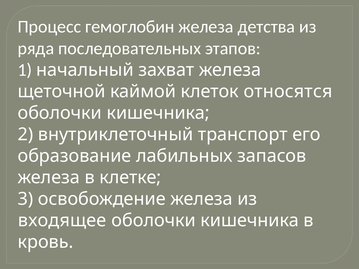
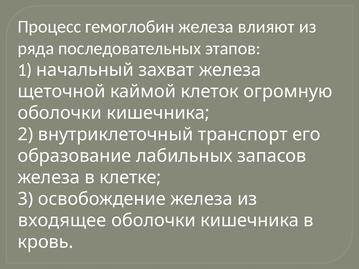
детства: детства -> влияют (266, 27)
относятся: относятся -> огромную (288, 91)
